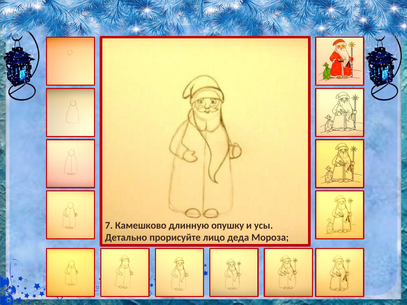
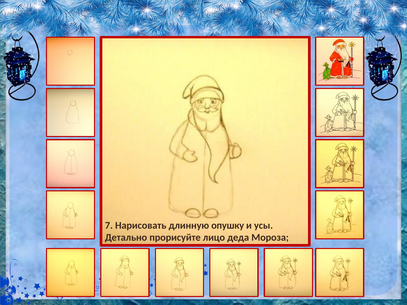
Камешково: Камешково -> Нарисовать (141, 226)
